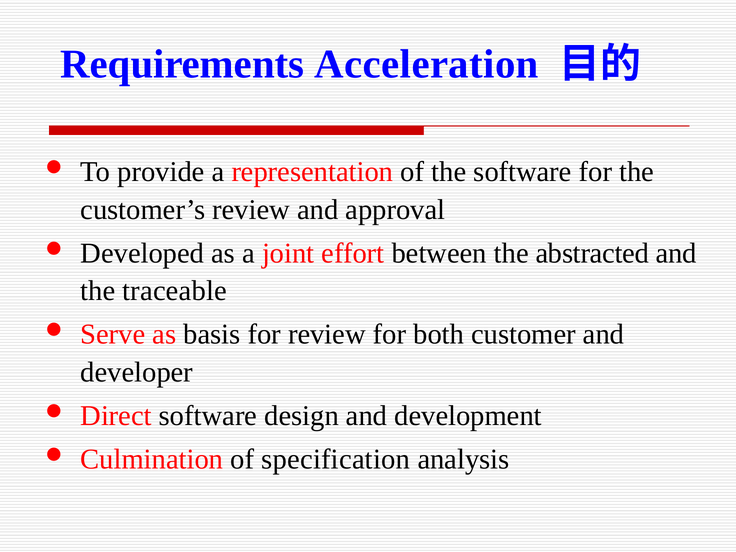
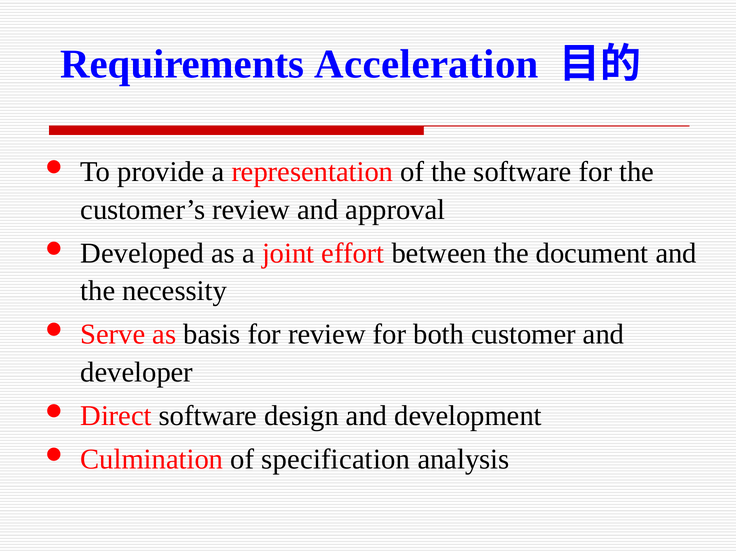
abstracted: abstracted -> document (592, 253)
traceable: traceable -> necessity (175, 291)
